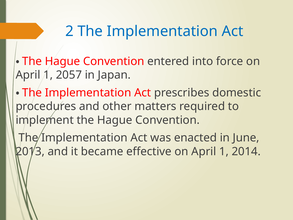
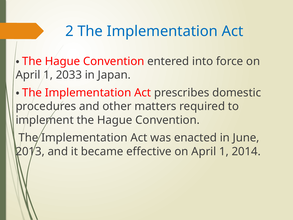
2057: 2057 -> 2033 (69, 75)
